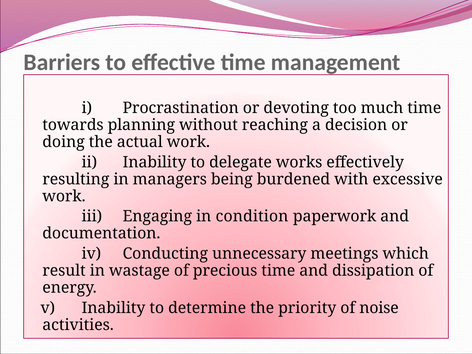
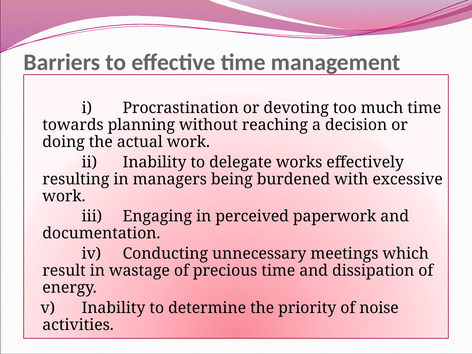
condition: condition -> perceived (252, 216)
